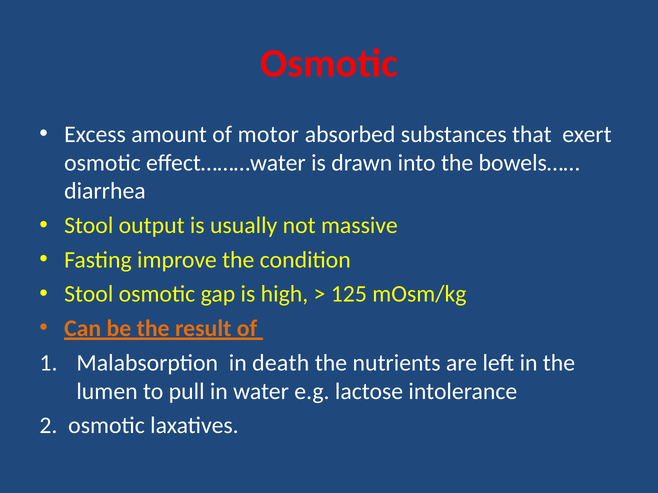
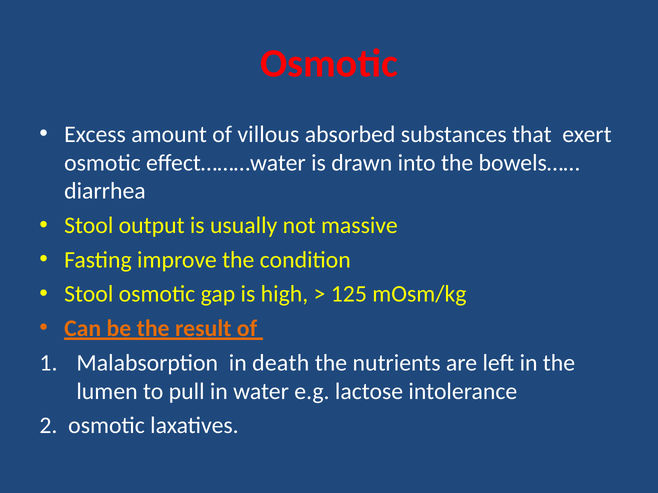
motor: motor -> villous (268, 134)
